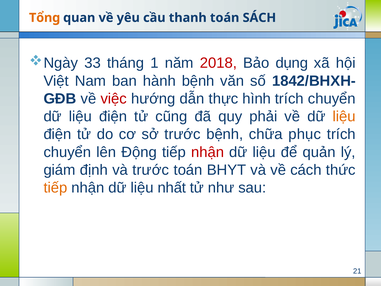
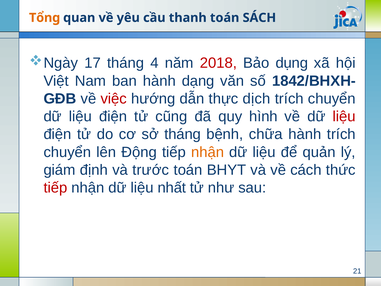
33: 33 -> 17 (93, 63)
1: 1 -> 4 (154, 63)
hành bệnh: bệnh -> dạng (198, 81)
hình: hình -> dịch (257, 99)
phải: phải -> hình (263, 116)
liệu colour: orange -> red (344, 116)
sở trước: trước -> tháng (183, 134)
chữa phục: phục -> hành (305, 134)
nhận colour: red -> orange (208, 152)
tiếp colour: orange -> red (55, 188)
